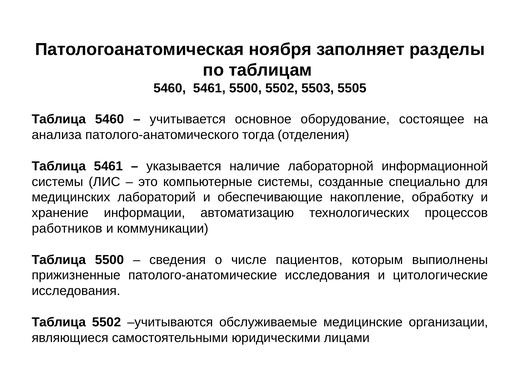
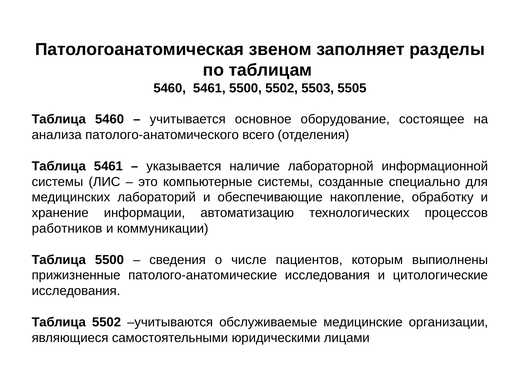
ноября: ноября -> звеном (280, 49)
тогда: тогда -> всего (258, 135)
